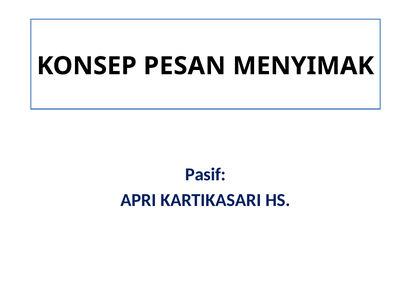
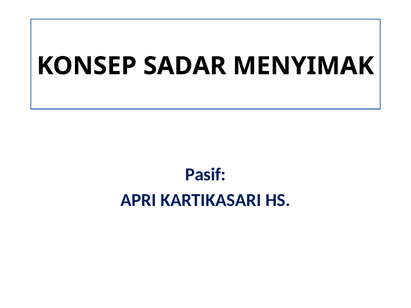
PESAN: PESAN -> SADAR (185, 66)
